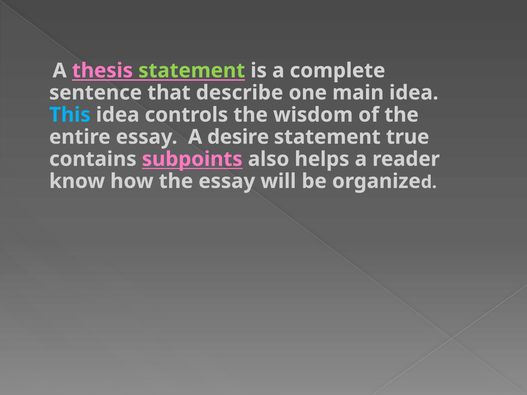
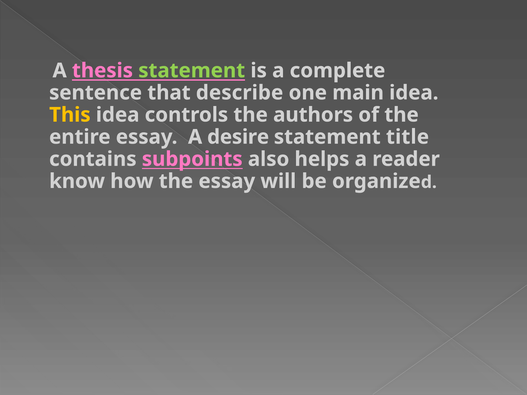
This colour: light blue -> yellow (70, 115)
wisdom: wisdom -> authors (313, 115)
true: true -> title (408, 137)
